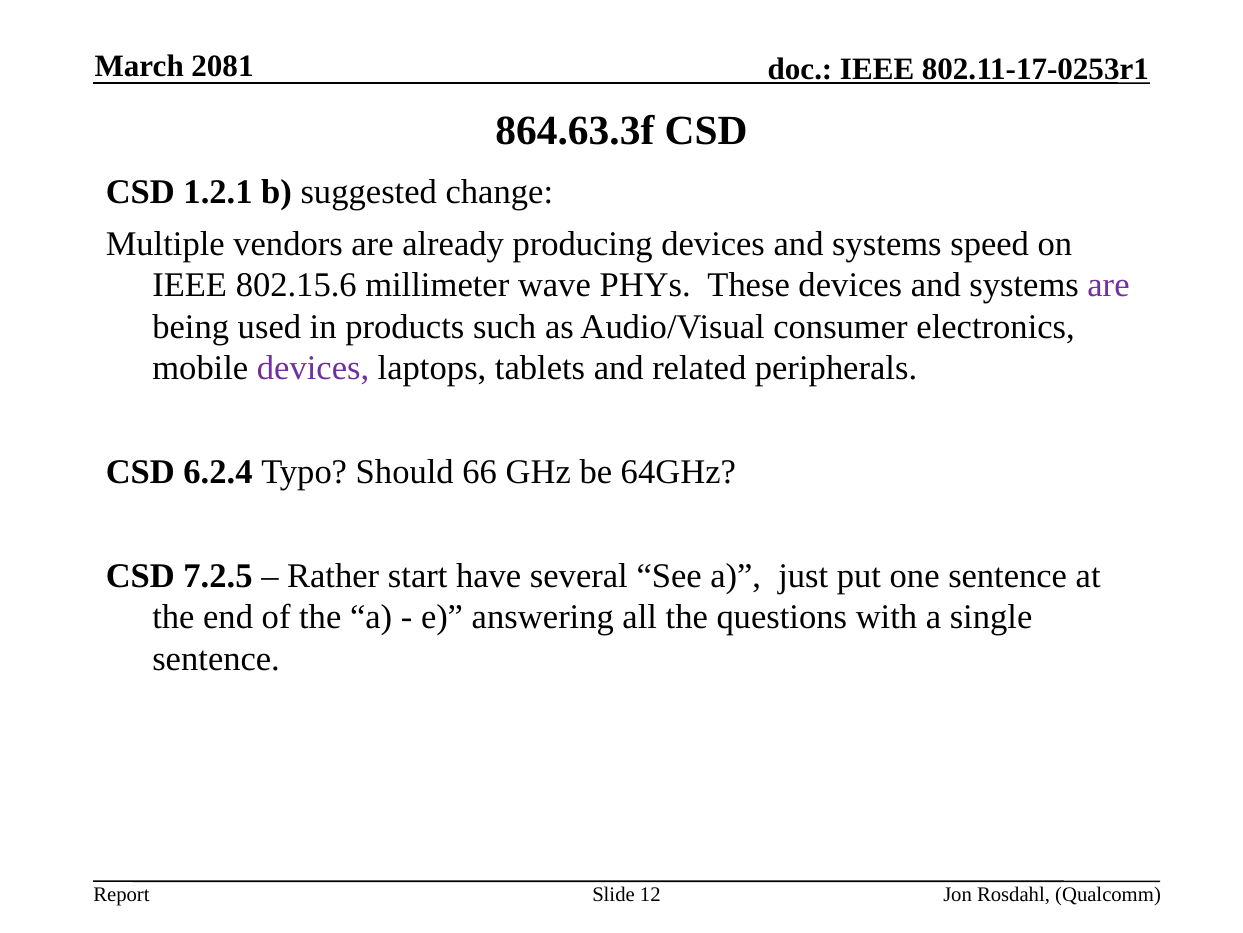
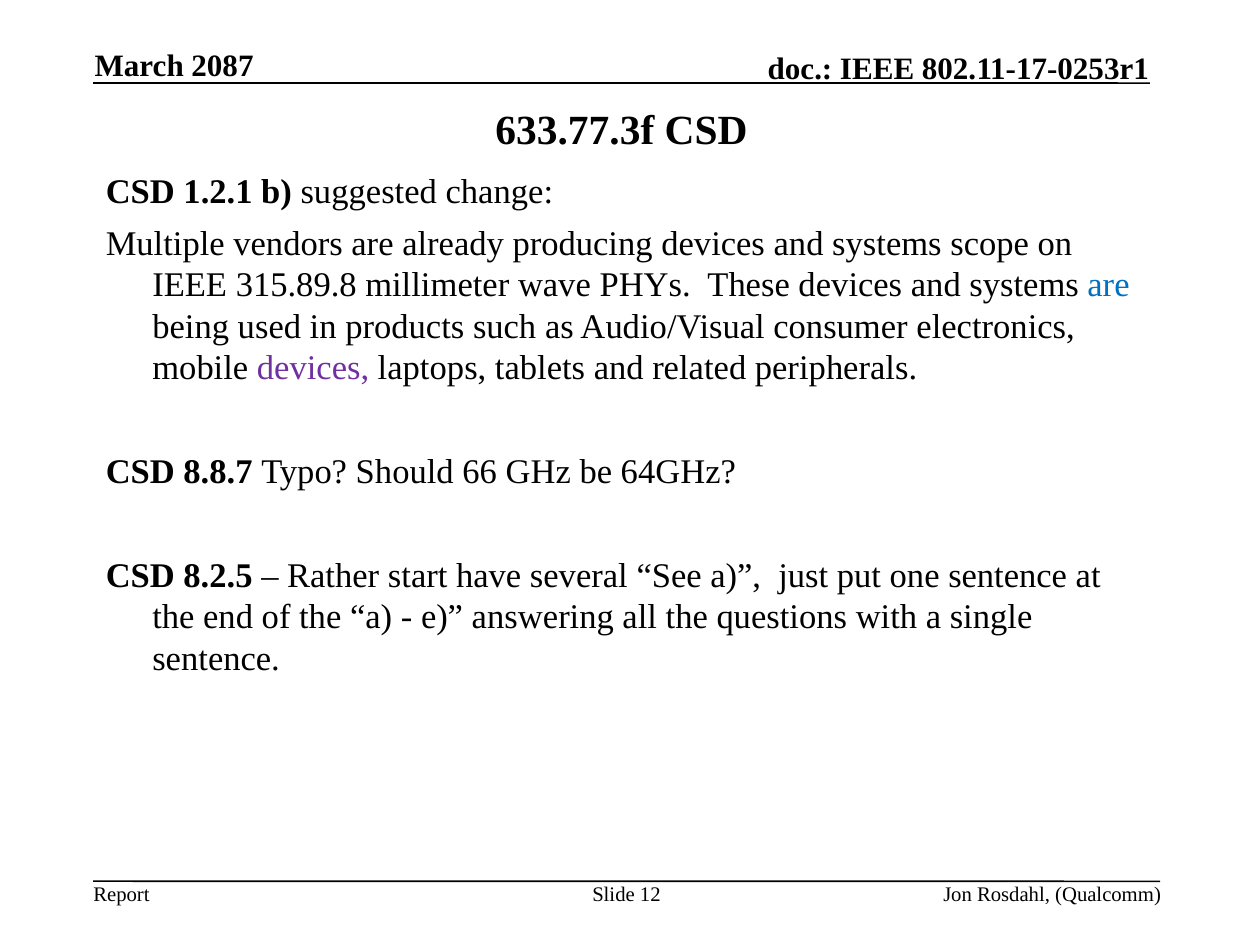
2081: 2081 -> 2087 (222, 66)
864.63.3f: 864.63.3f -> 633.77.3f (575, 131)
speed: speed -> scope (990, 244)
802.15.6: 802.15.6 -> 315.89.8 (296, 285)
are colour: purple -> blue (1108, 285)
6.2.4: 6.2.4 -> 8.8.7 (218, 472)
7.2.5: 7.2.5 -> 8.2.5 (218, 576)
